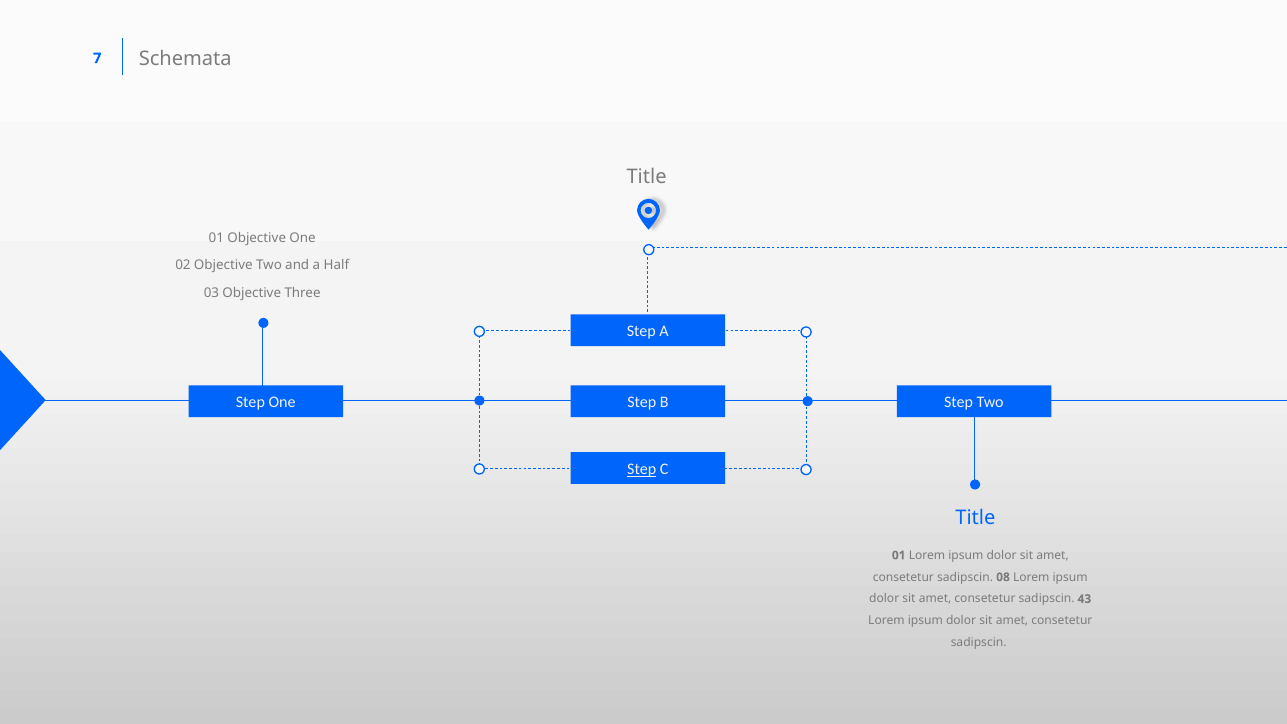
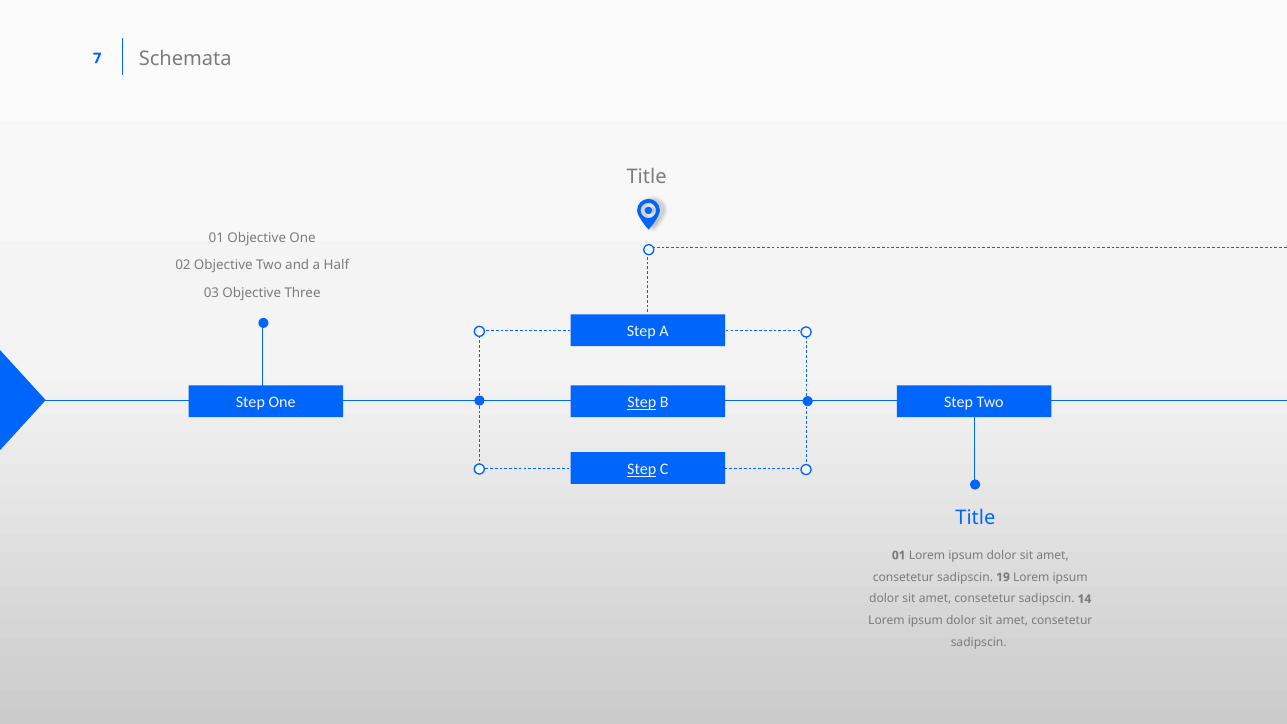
Step underline: none -> present (642, 402)
08: 08 -> 19 (1003, 577)
43: 43 -> 14 (1084, 599)
